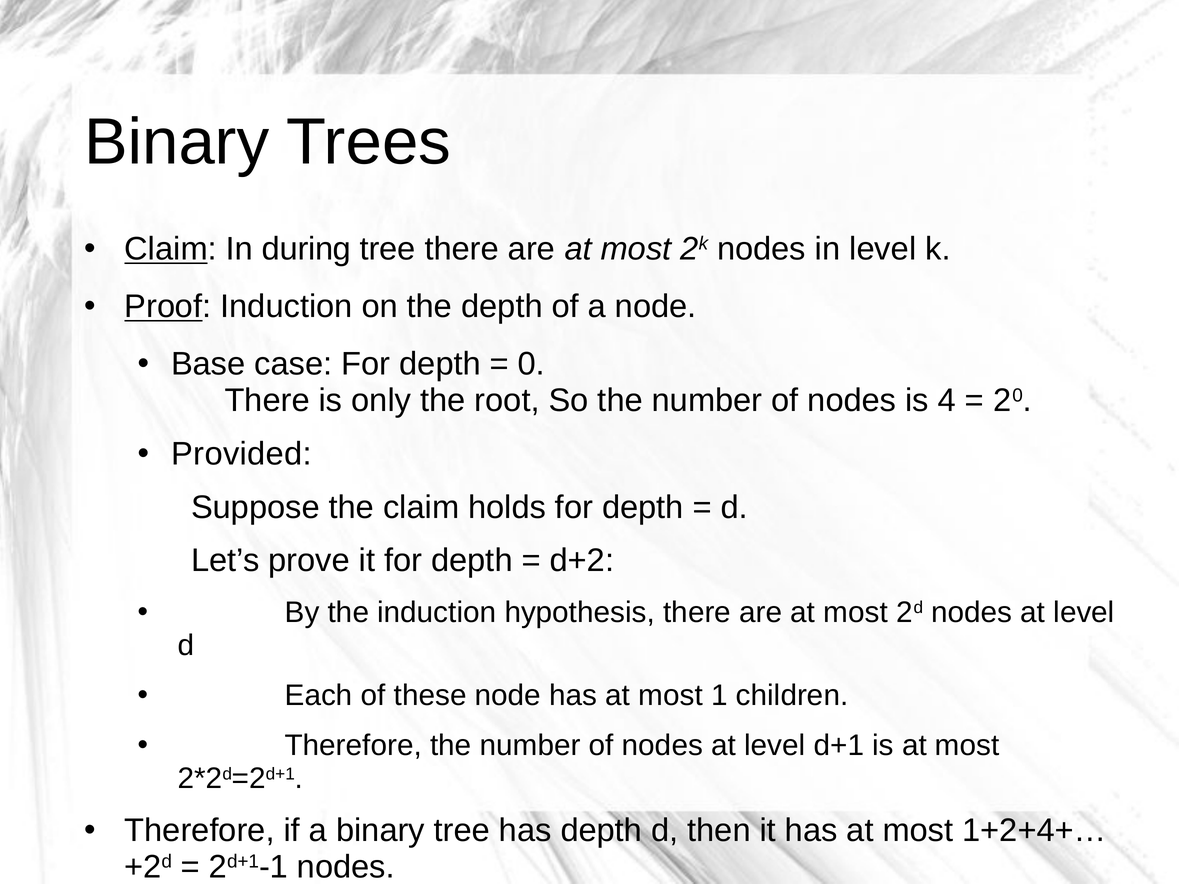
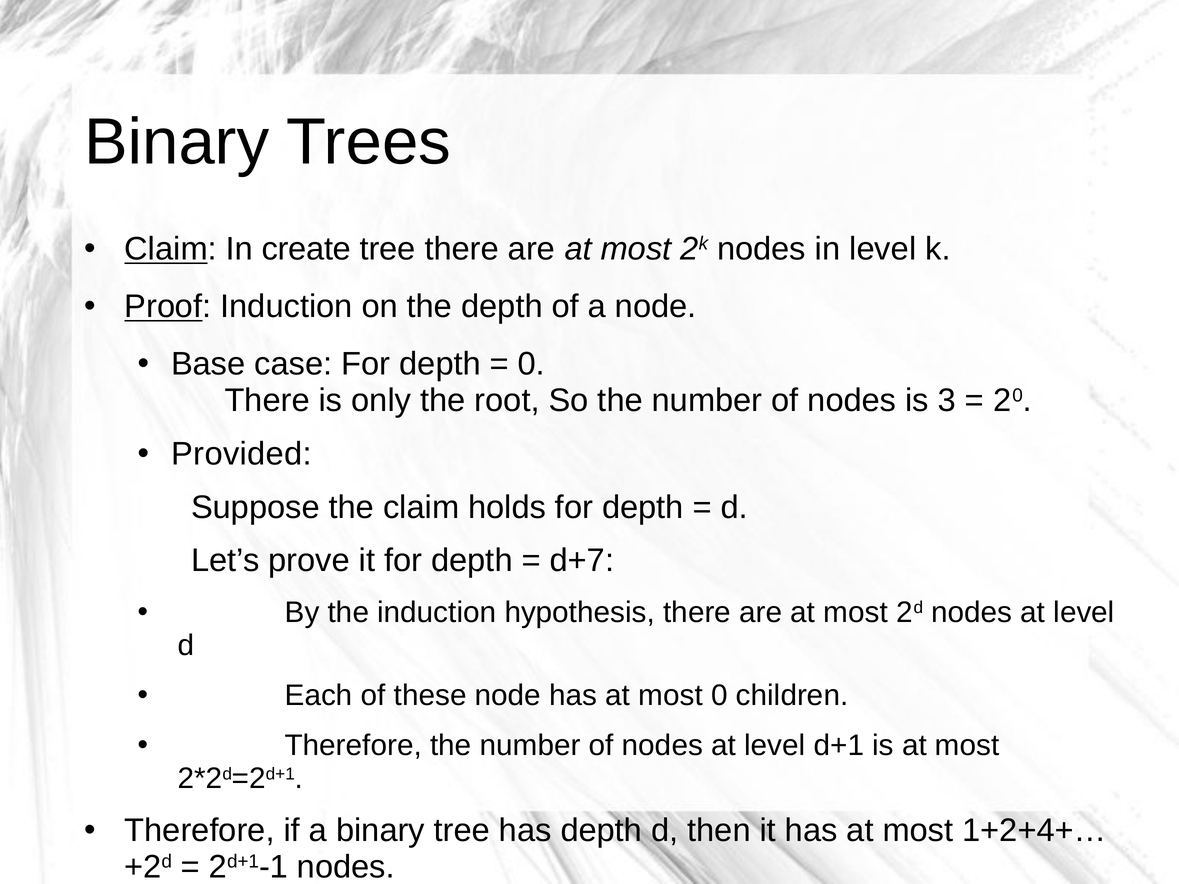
during: during -> create (306, 249)
4: 4 -> 3 (947, 401)
d+2: d+2 -> d+7 (582, 561)
most 1: 1 -> 0 (719, 696)
